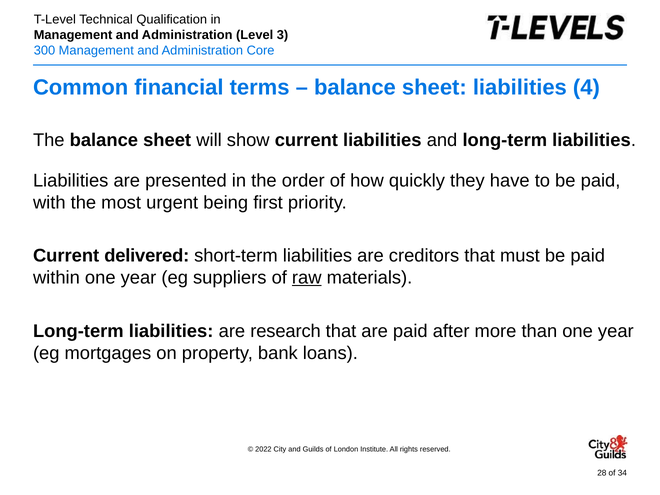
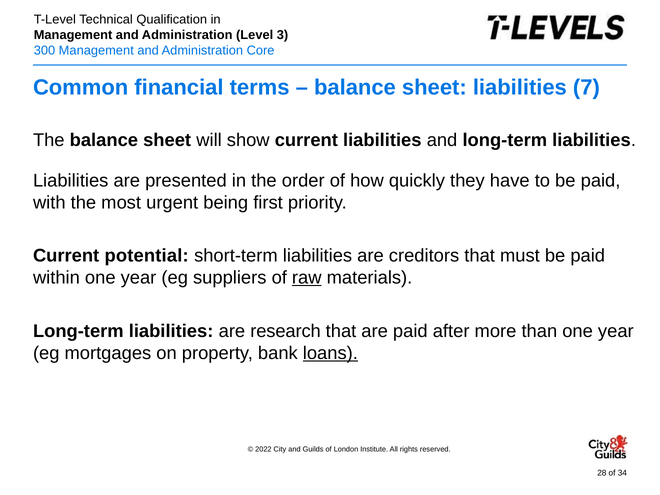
4: 4 -> 7 (586, 88)
delivered: delivered -> potential (147, 256)
loans underline: none -> present (330, 353)
